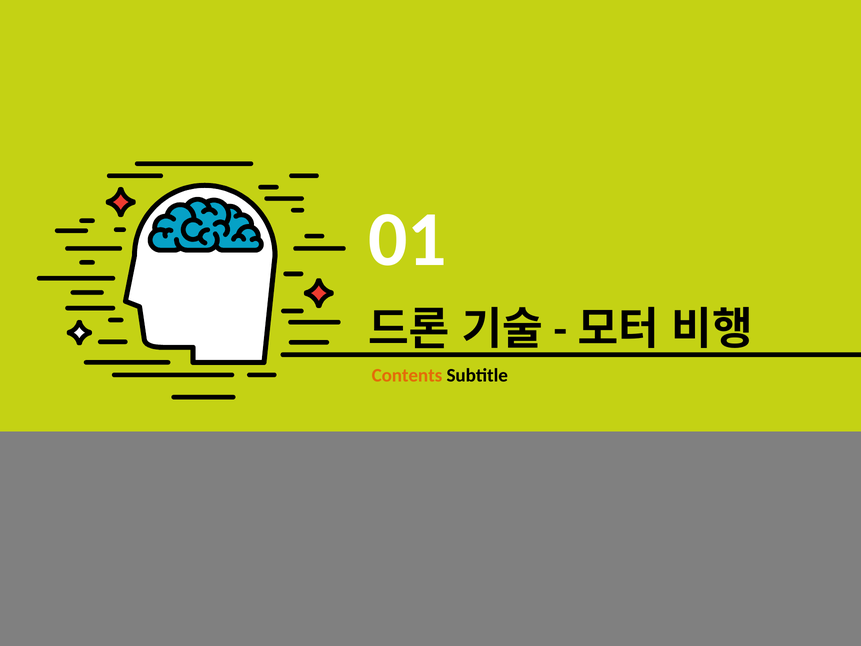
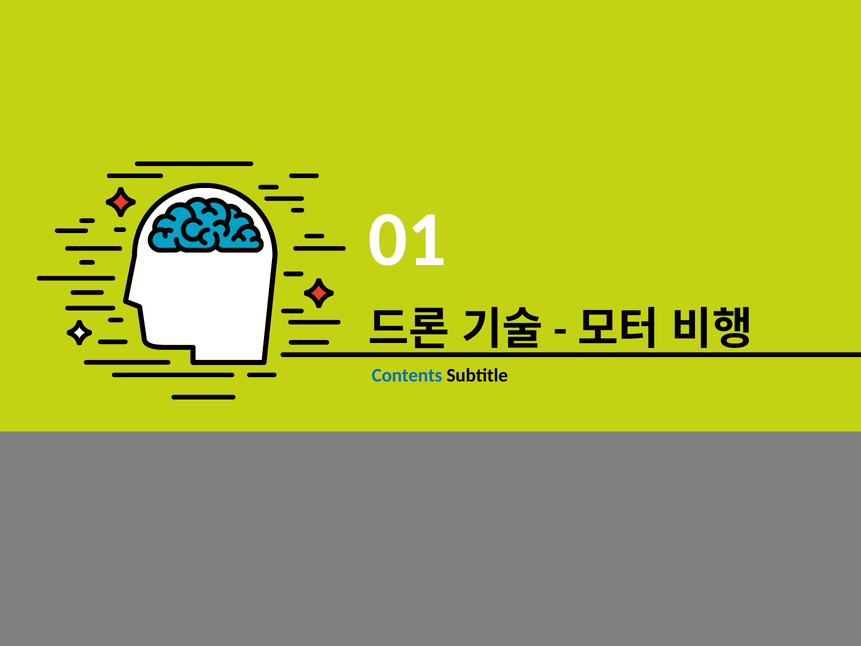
Contents colour: orange -> blue (407, 375)
